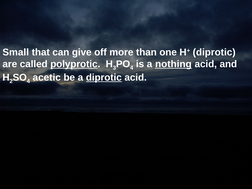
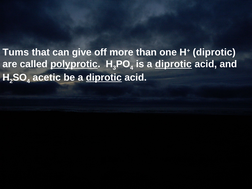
Small: Small -> Tums (16, 52)
is a nothing: nothing -> diprotic (173, 64)
